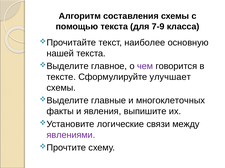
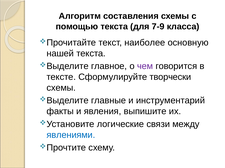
улучшает: улучшает -> творчески (170, 77)
многоклеточных: многоклеточных -> инструментарий (170, 101)
явлениями colour: purple -> blue (71, 135)
